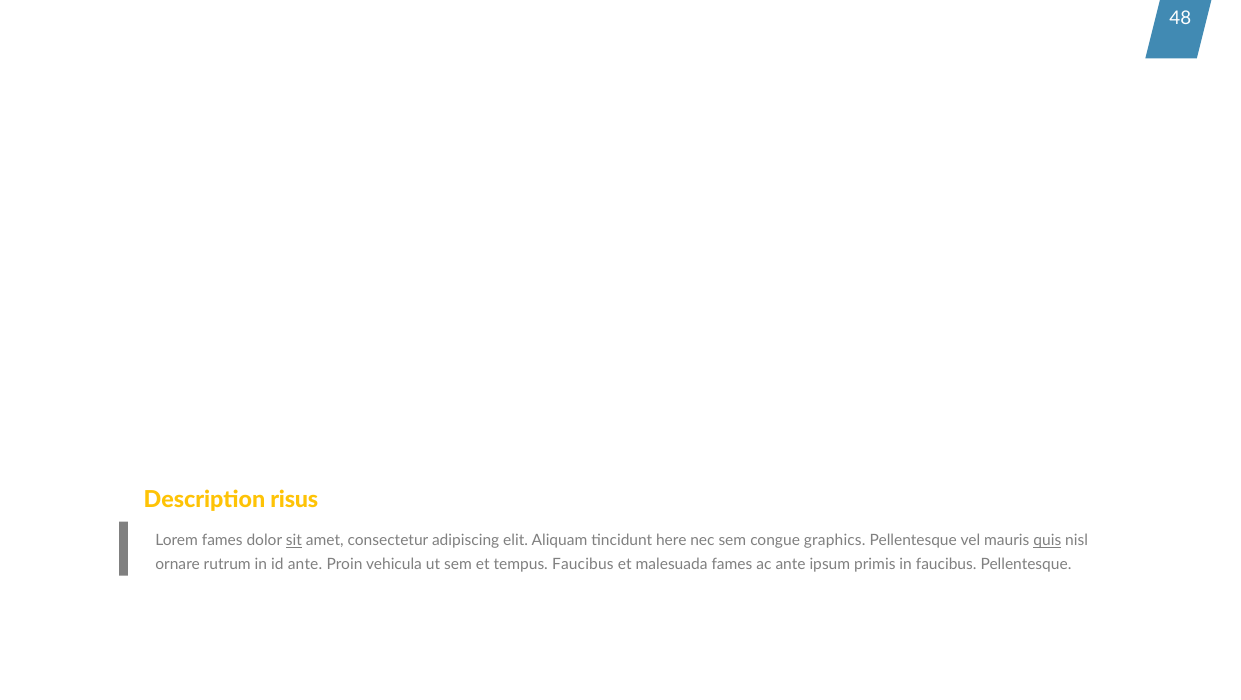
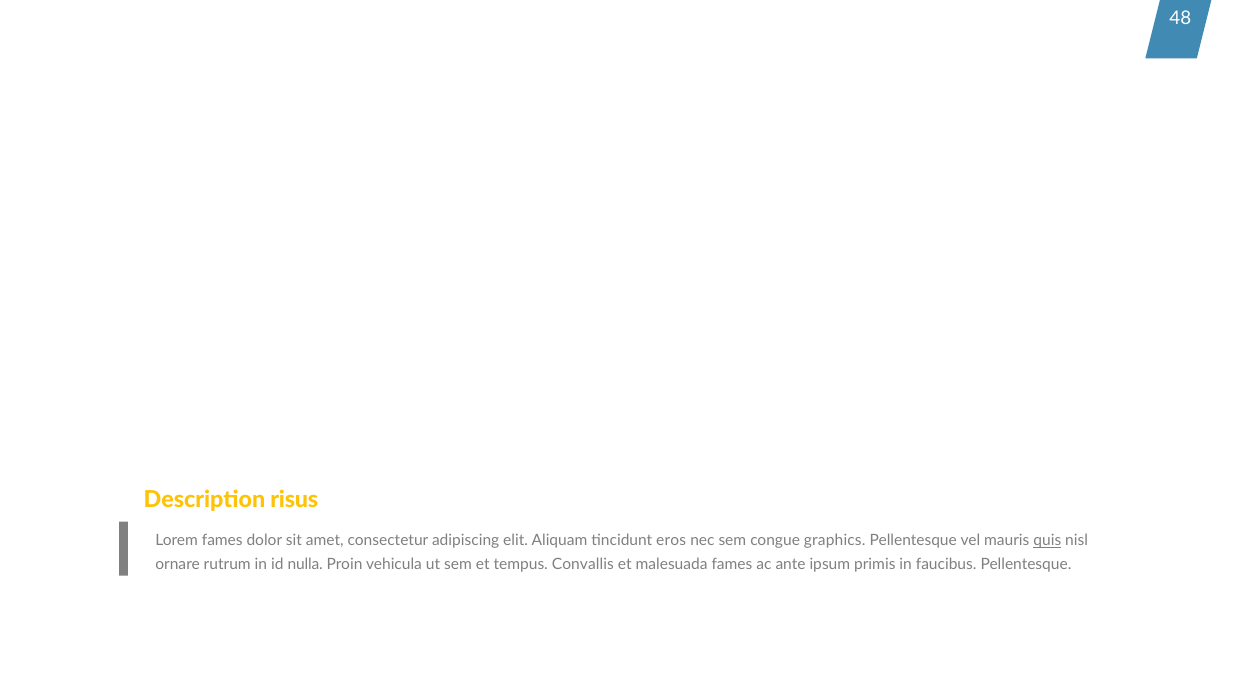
sit underline: present -> none (294, 540)
here: here -> eros (671, 540)
id ante: ante -> nulla (305, 564)
tempus Faucibus: Faucibus -> Convallis (583, 564)
